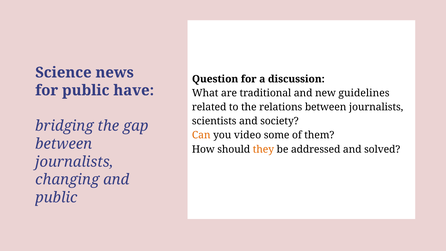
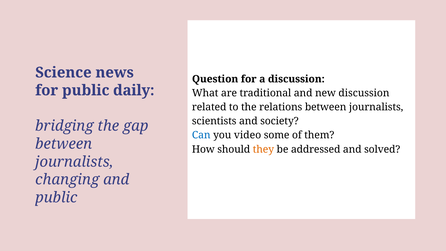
have: have -> daily (134, 90)
new guidelines: guidelines -> discussion (364, 93)
Can colour: orange -> blue (201, 135)
